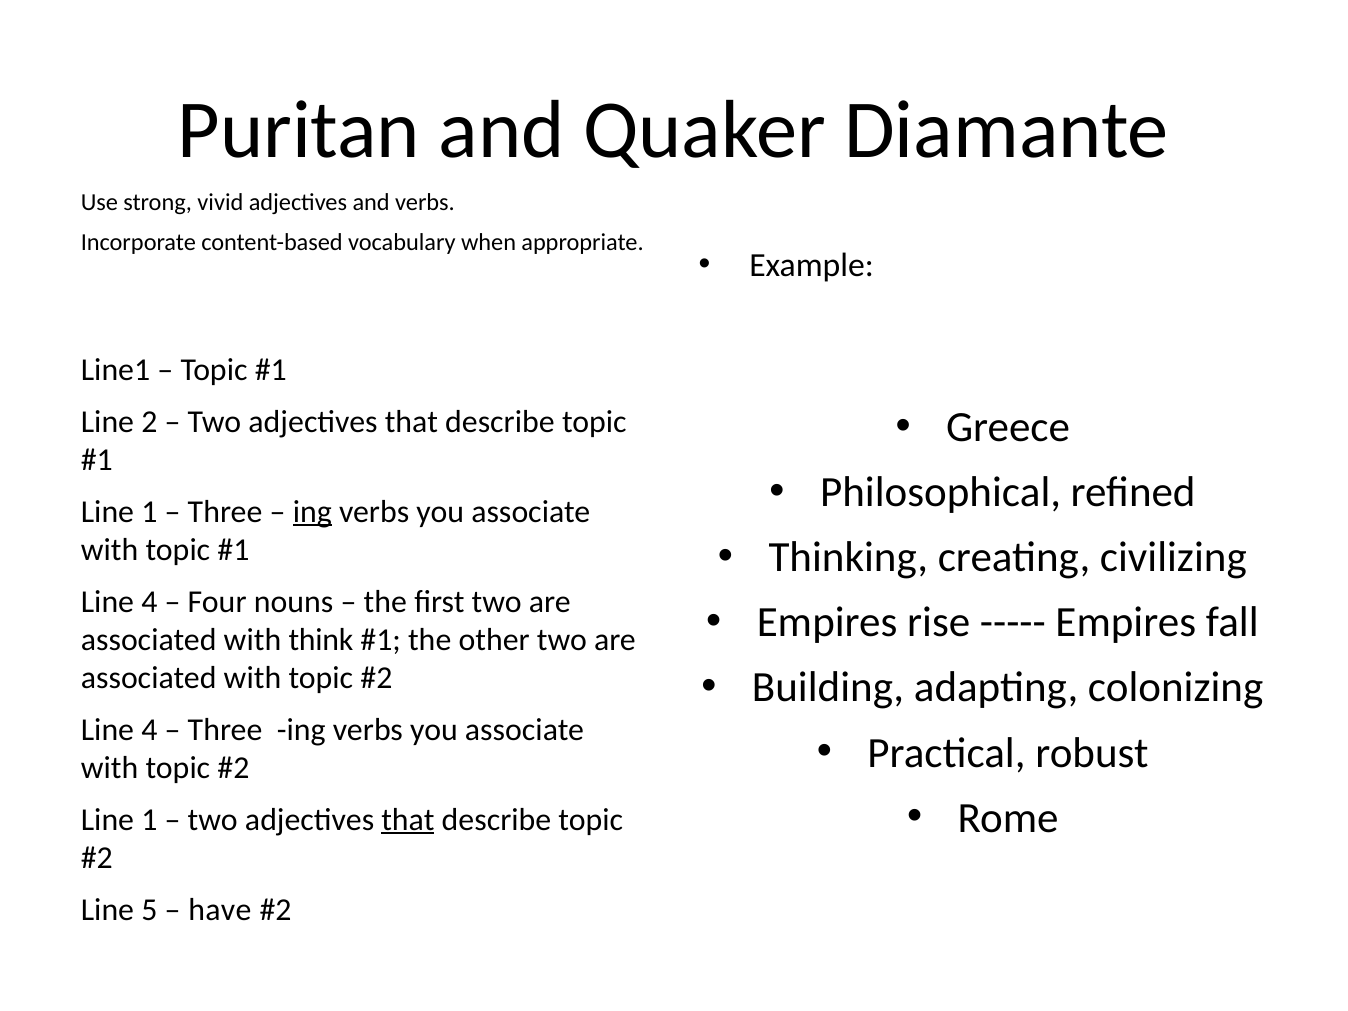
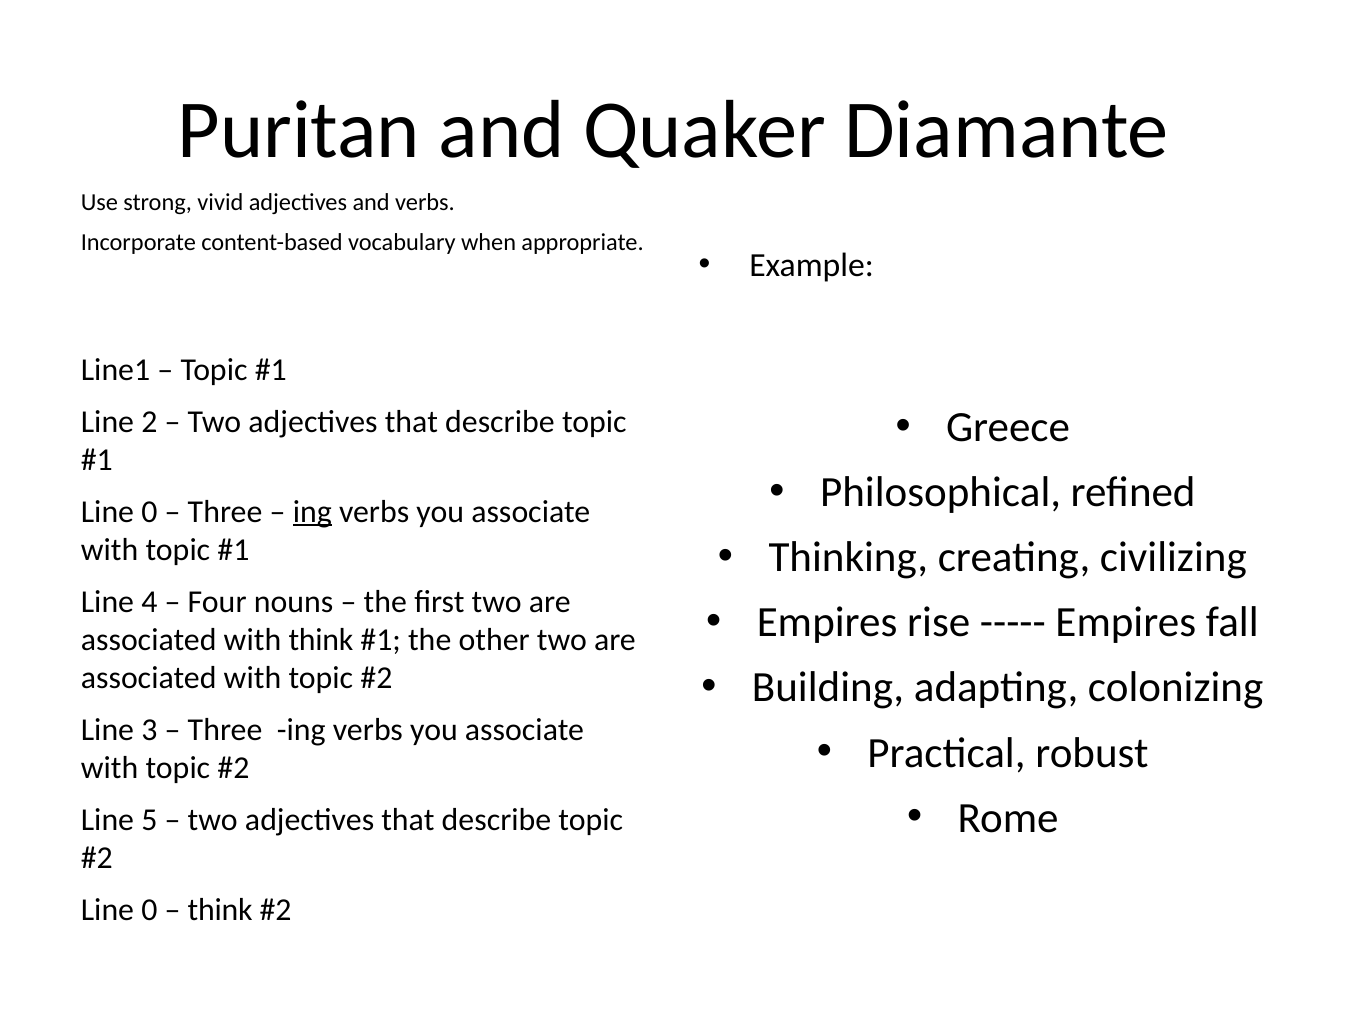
1: 1 -> 0 (149, 512)
4: 4 -> 3 (149, 730)
1: 1 -> 5 (149, 820)
that underline: present -> none (408, 820)
5: 5 -> 0 (149, 910)
have: have -> think (220, 910)
